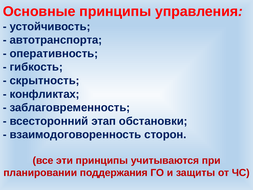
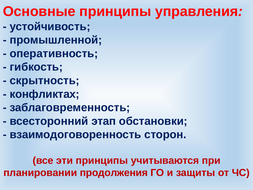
автотранспорта: автотранспорта -> промышленной (56, 40)
поддержания: поддержания -> продолжения (114, 173)
